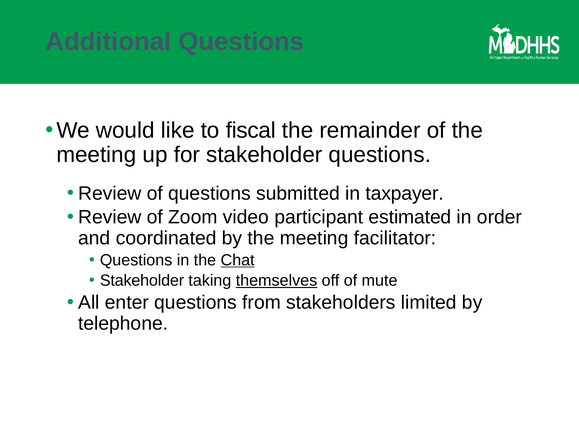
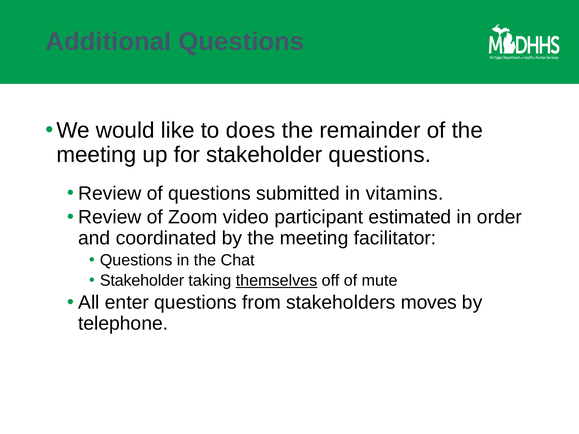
fiscal: fiscal -> does (251, 131)
taxpayer: taxpayer -> vitamins (405, 193)
Chat underline: present -> none (238, 260)
limited: limited -> moves (429, 303)
